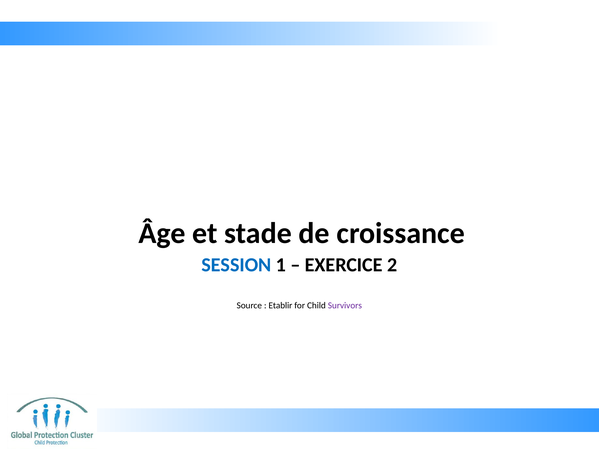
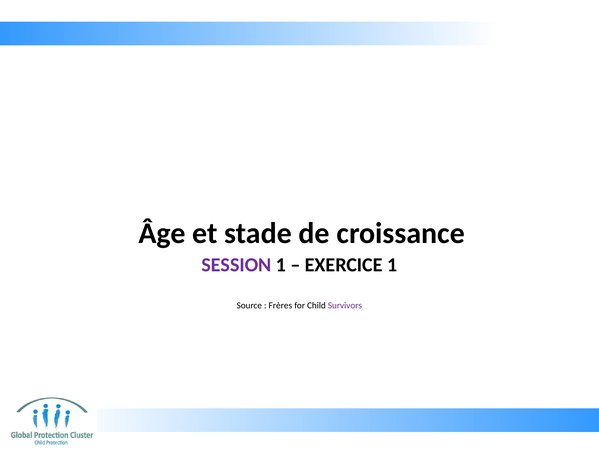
SESSION colour: blue -> purple (236, 265)
EXERCICE 2: 2 -> 1 (392, 265)
Etablir: Etablir -> Frères (280, 306)
